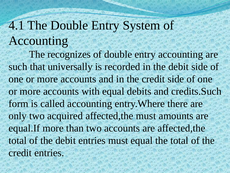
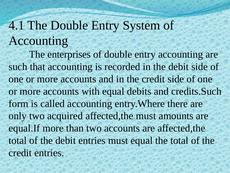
recognizes: recognizes -> enterprises (69, 54)
that universally: universally -> accounting (70, 67)
